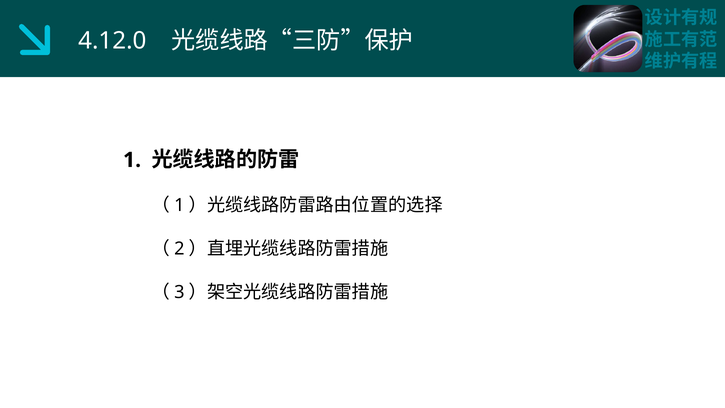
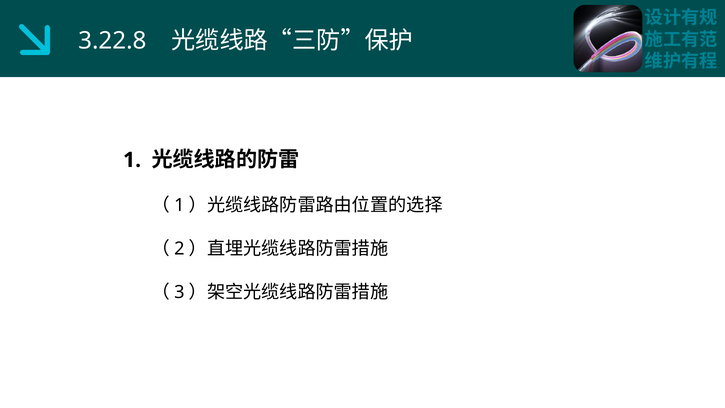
4.12.0: 4.12.0 -> 3.22.8 (112, 41)
